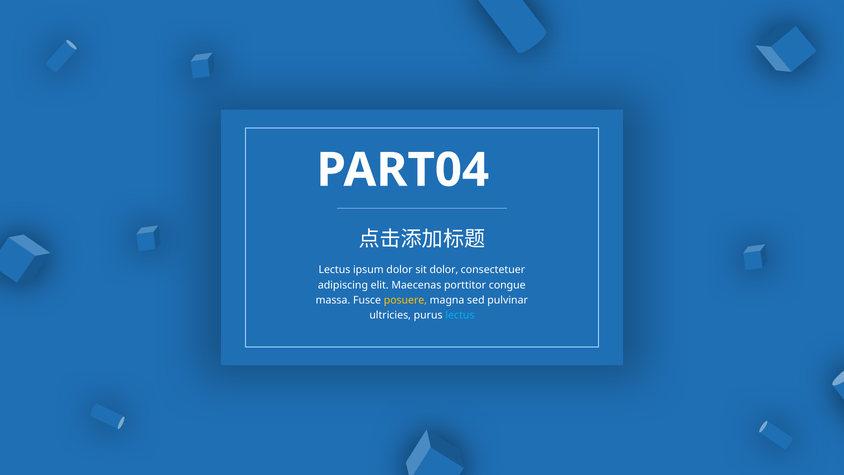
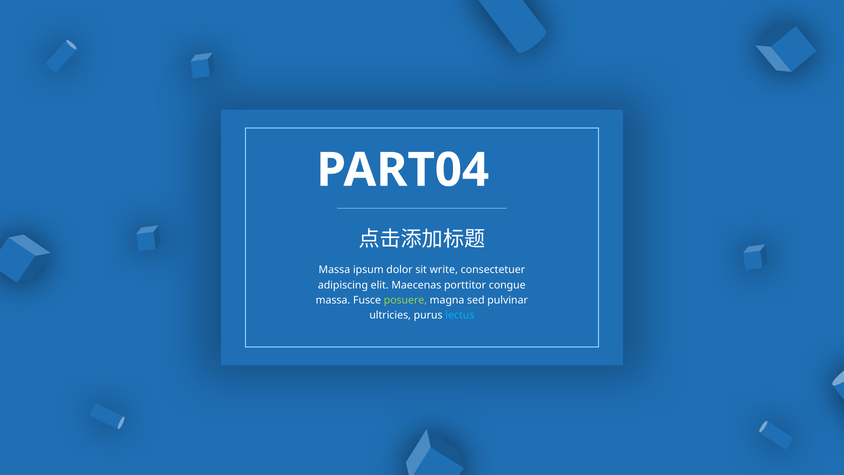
Lectus: Lectus -> Massa (334, 270)
sit dolor: dolor -> write (444, 270)
posuere colour: yellow -> light green (405, 300)
